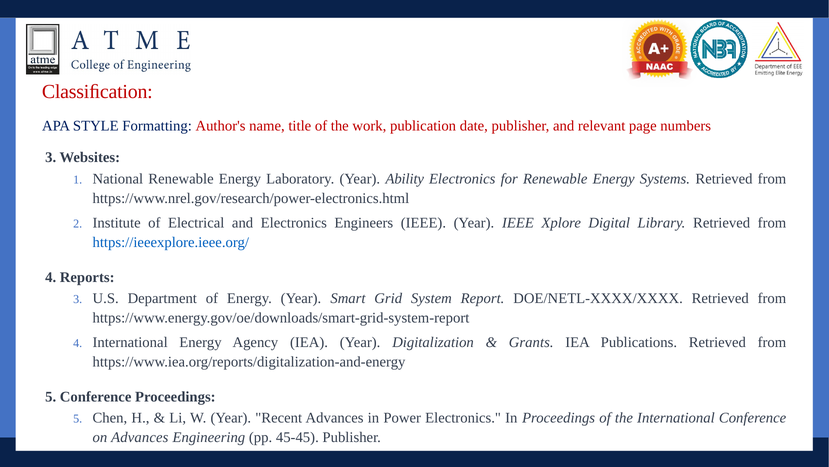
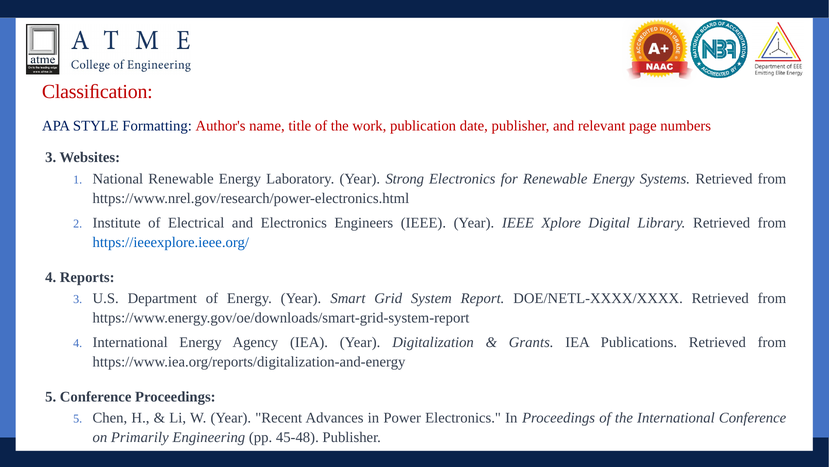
Ability: Ability -> Strong (405, 178)
on Advances: Advances -> Primarily (140, 437)
45-45: 45-45 -> 45-48 (297, 437)
